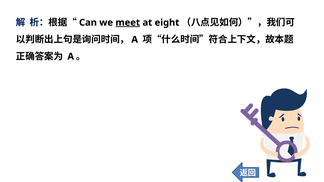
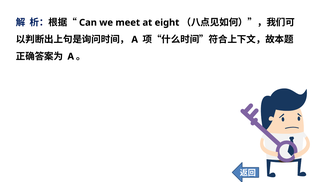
meet underline: present -> none (128, 23)
